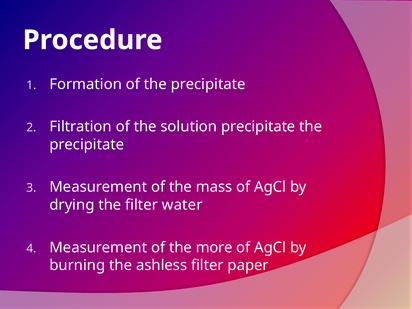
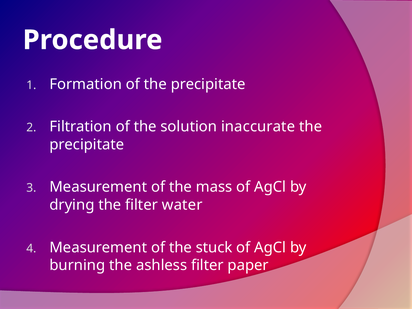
solution precipitate: precipitate -> inaccurate (258, 127)
more: more -> stuck (214, 247)
